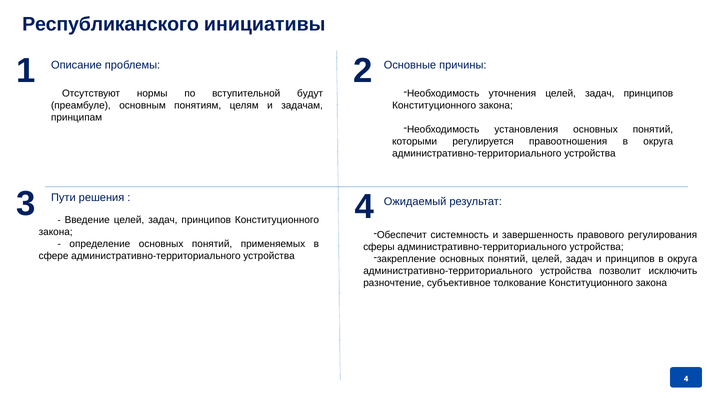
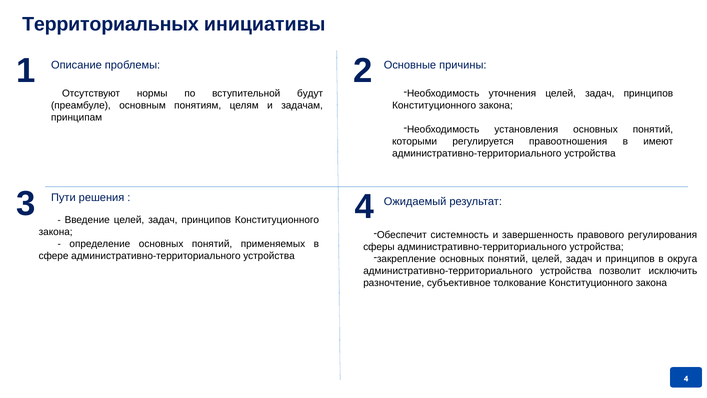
Республиканского: Республиканского -> Территориальных (111, 24)
правоотношения в округа: округа -> имеют (658, 141)
